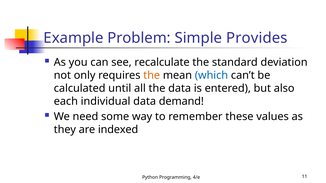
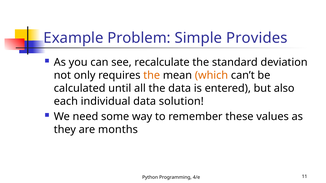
which colour: blue -> orange (211, 75)
demand: demand -> solution (181, 102)
indexed: indexed -> months (118, 130)
